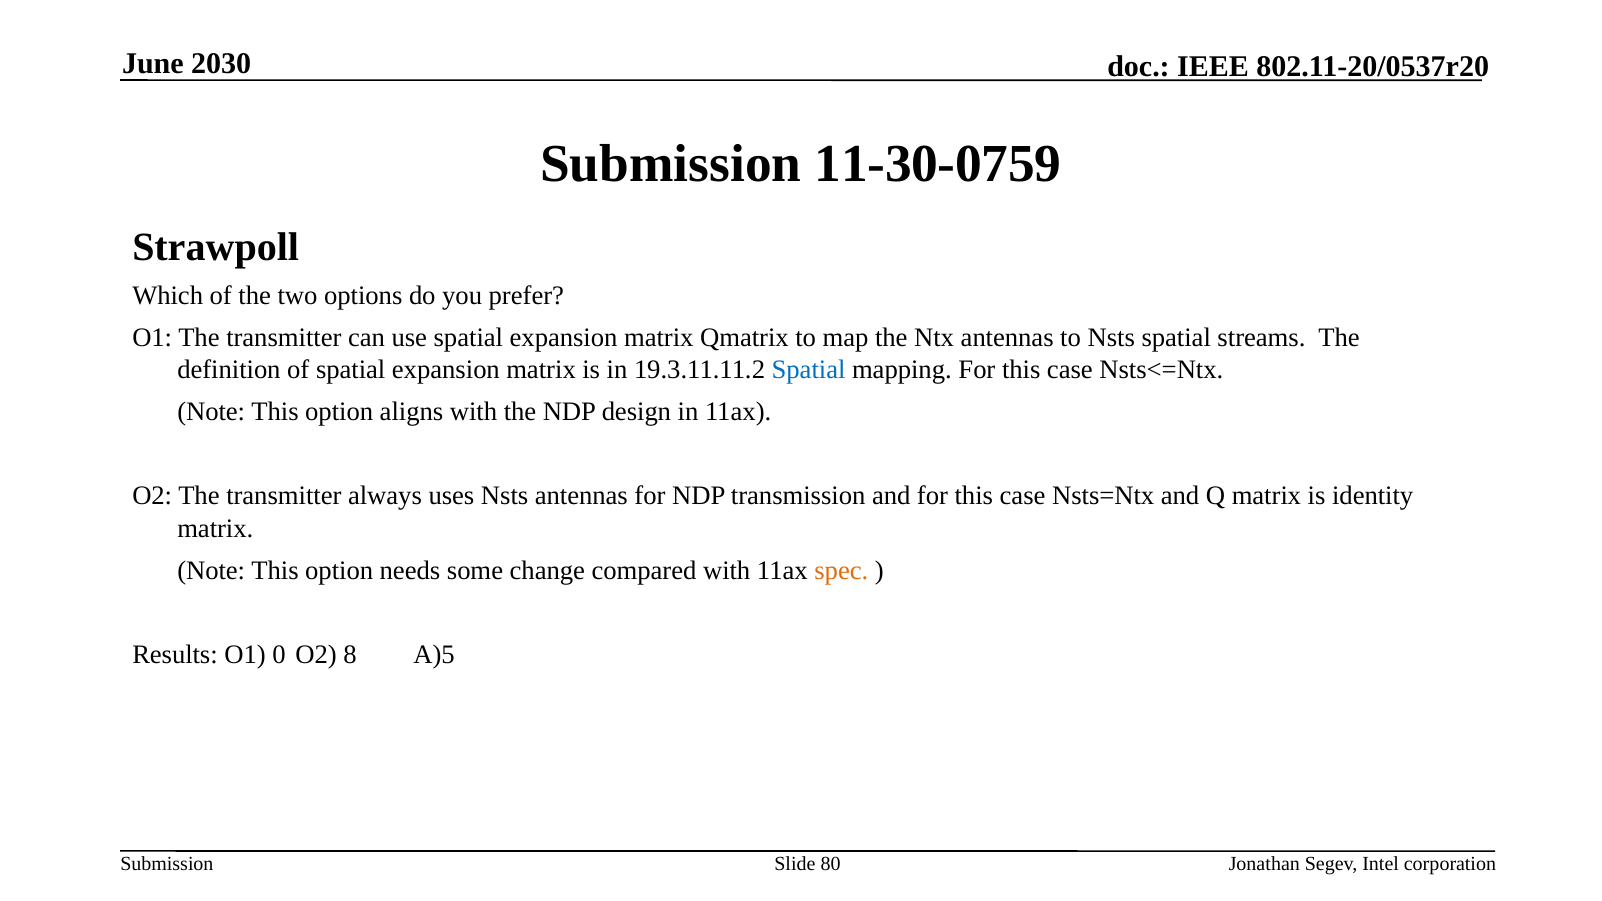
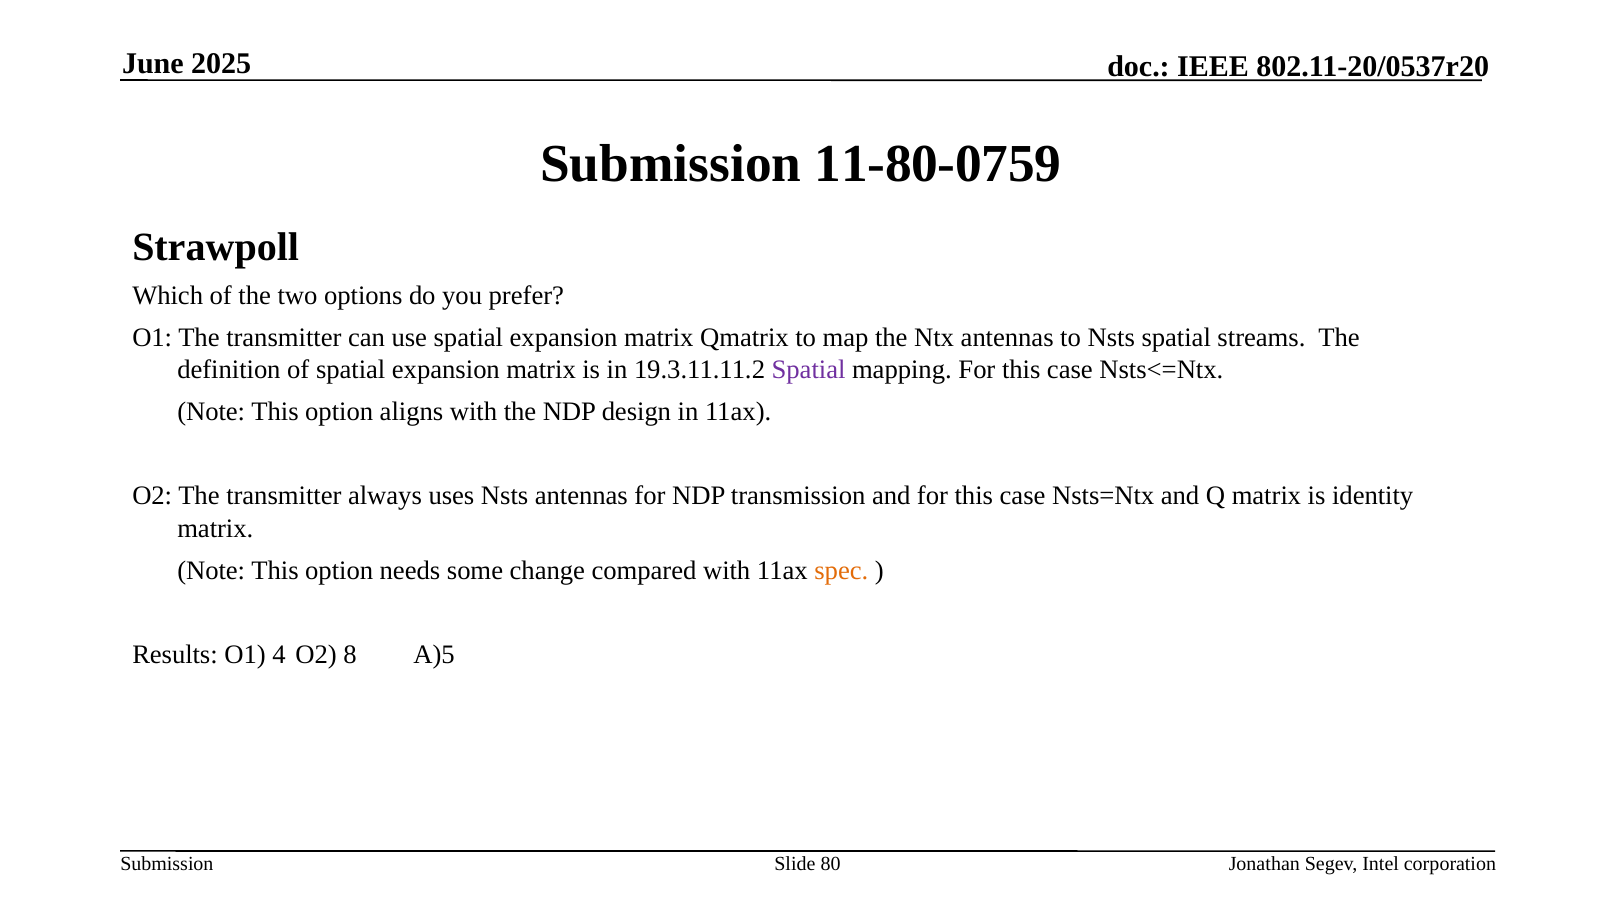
2030: 2030 -> 2025 (221, 64)
11-30-0759: 11-30-0759 -> 11-80-0759 (938, 164)
Spatial colour: blue -> purple (809, 370)
0: 0 -> 4 (279, 654)
